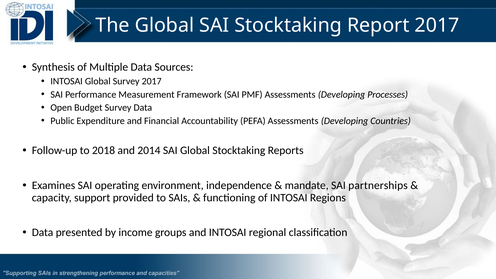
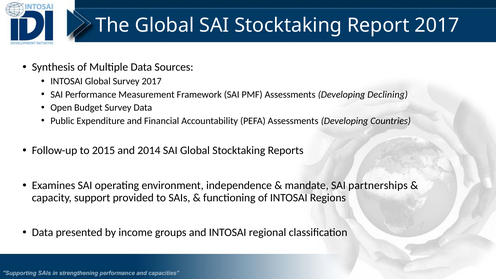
Processes: Processes -> Declining (388, 94)
2018: 2018 -> 2015 (104, 151)
